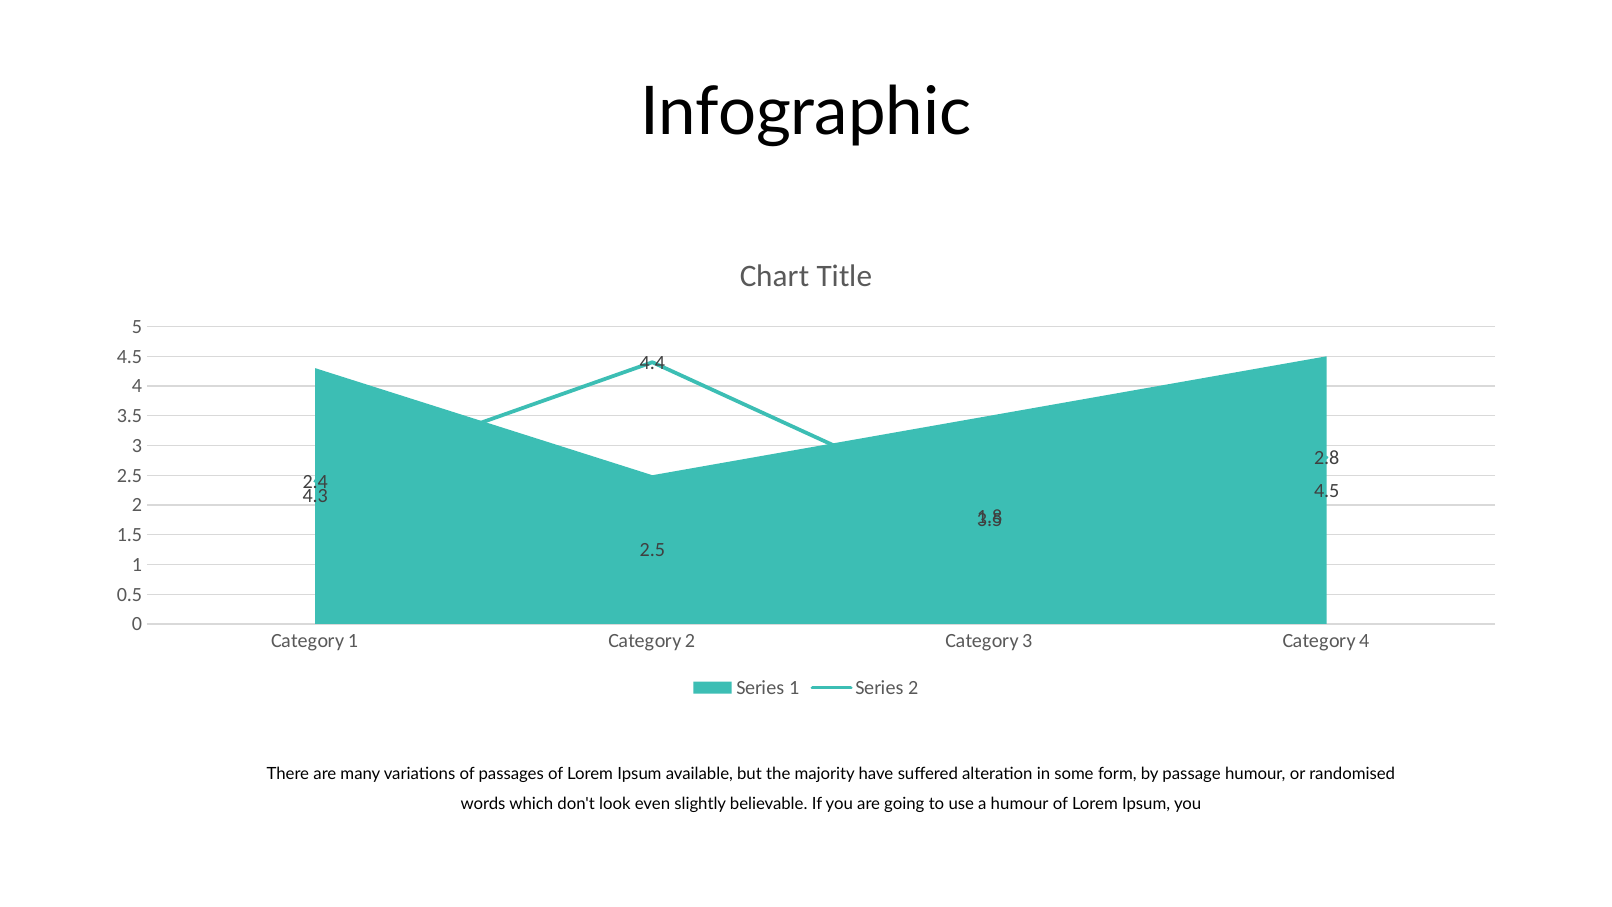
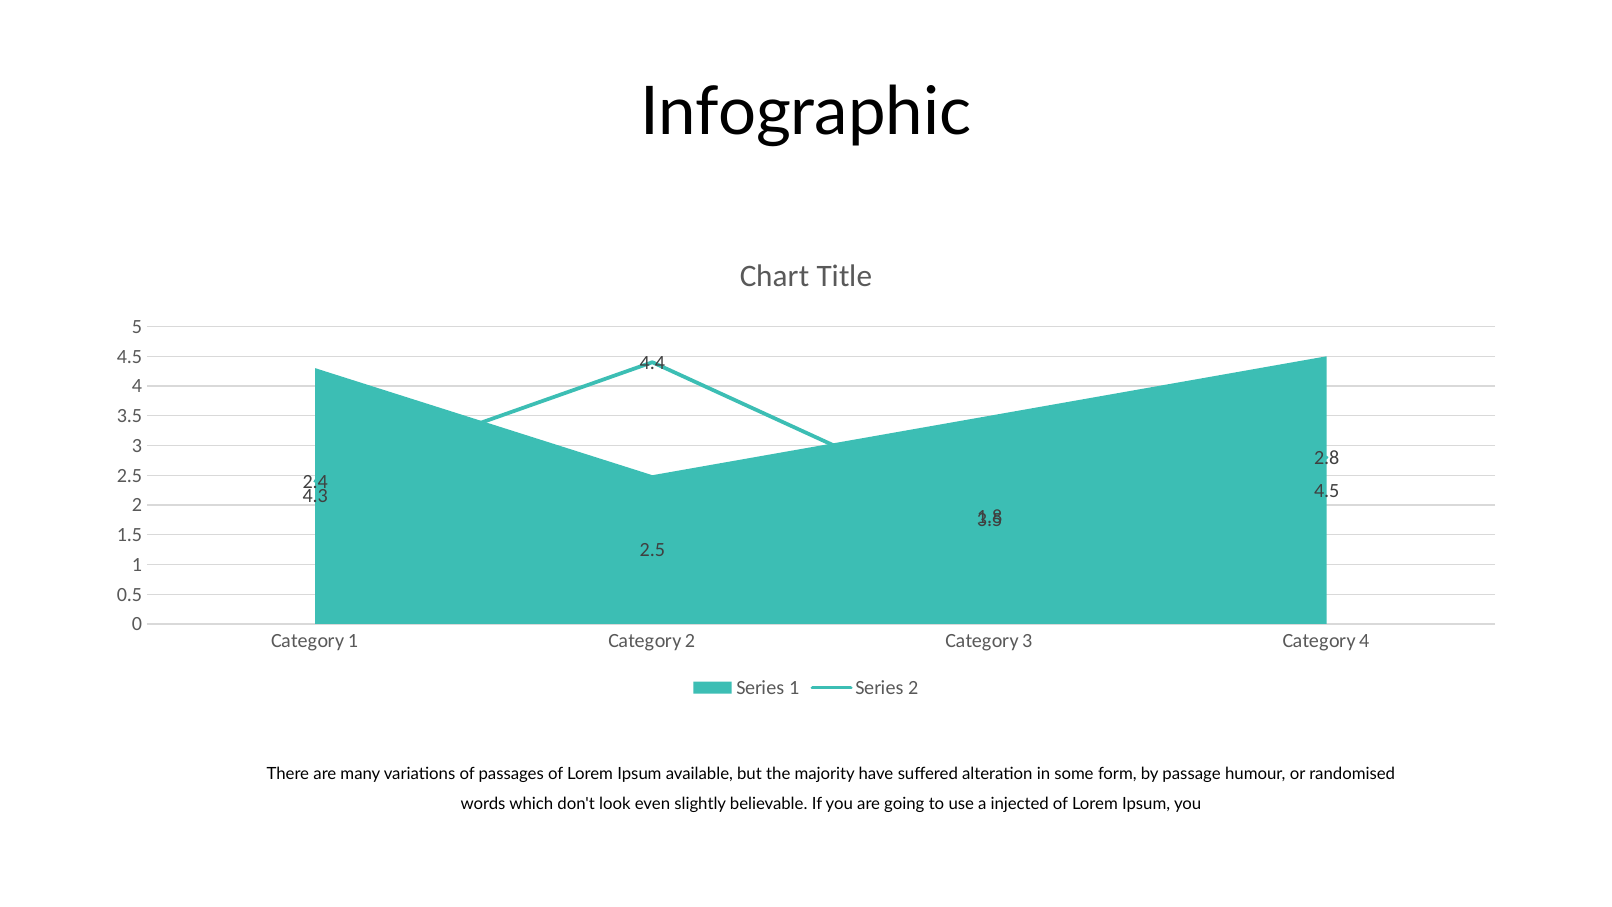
a humour: humour -> injected (1020, 804)
